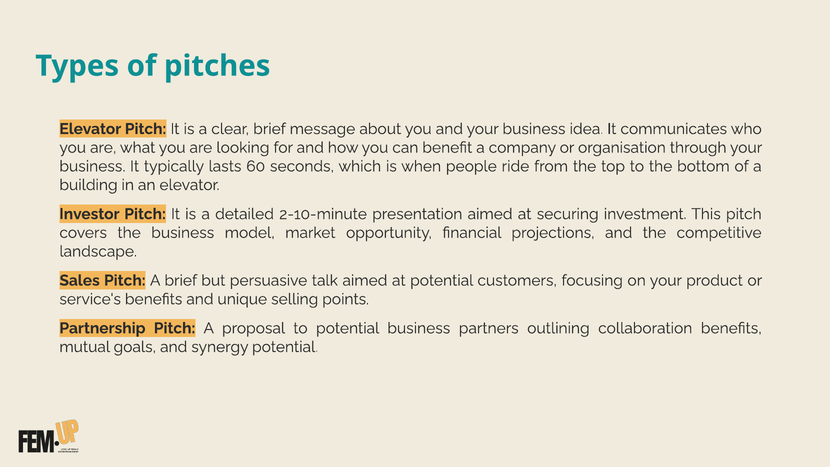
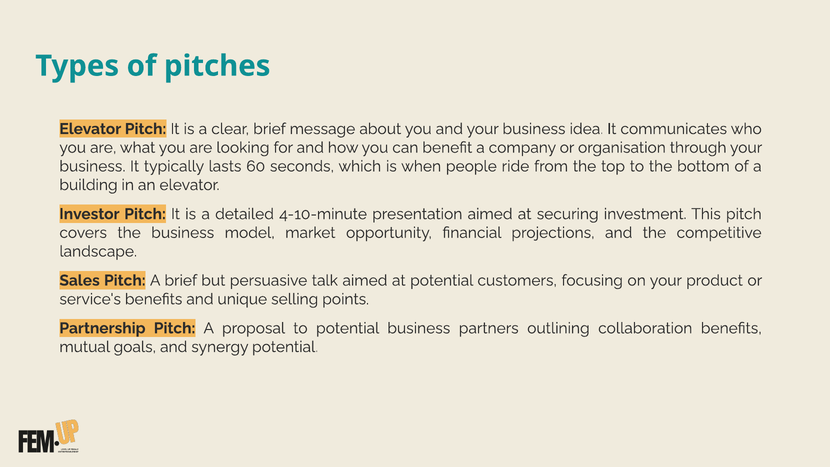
2-10-minute: 2-10-minute -> 4-10-minute (323, 214)
